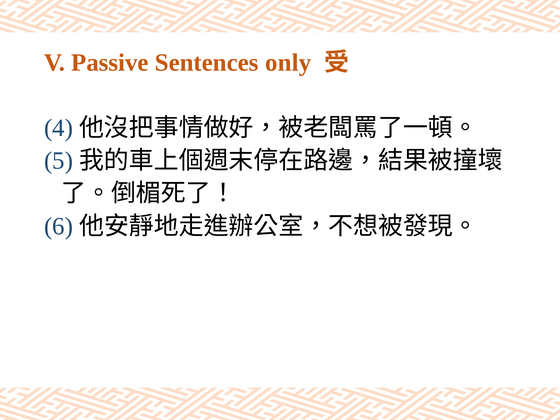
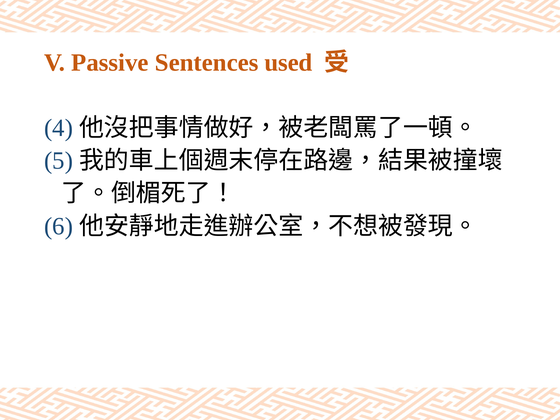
only: only -> used (288, 63)
